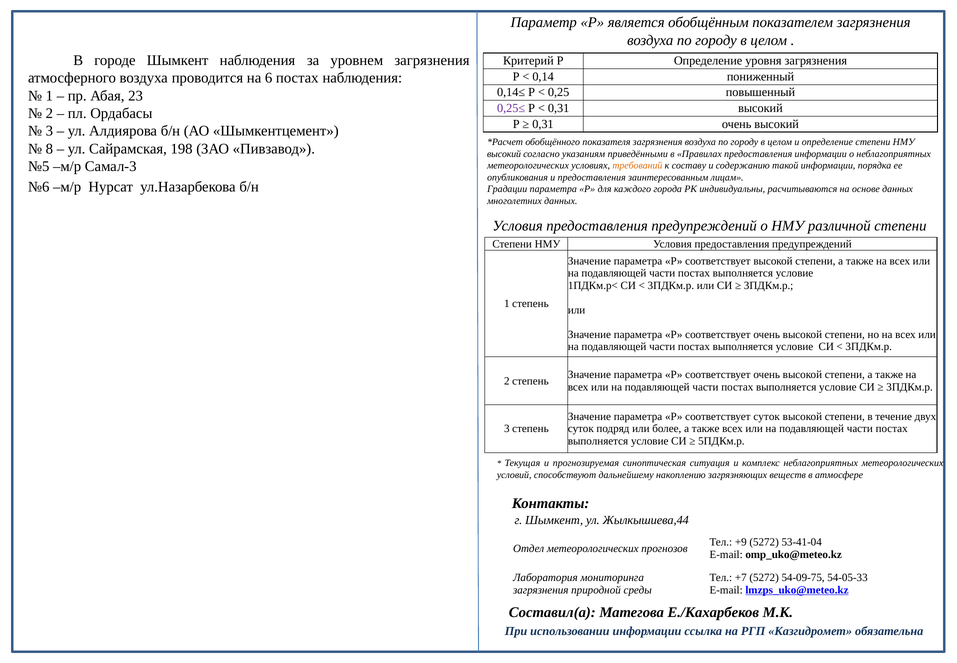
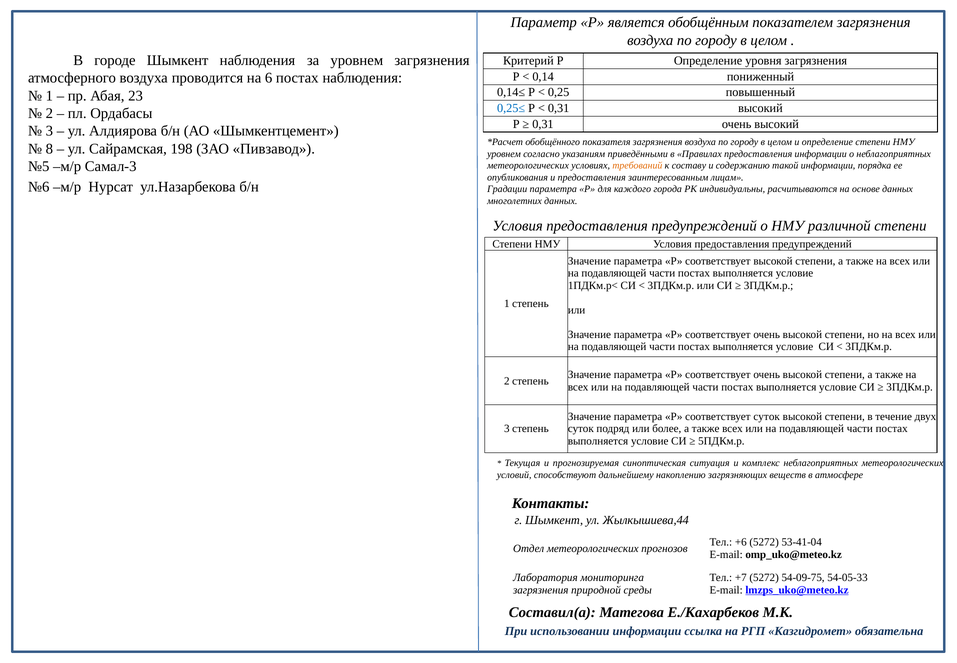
0,25≤ colour: purple -> blue (511, 108)
высокий: высокий -> уровнем (504, 154)
+9: +9 -> +6 (741, 542)
